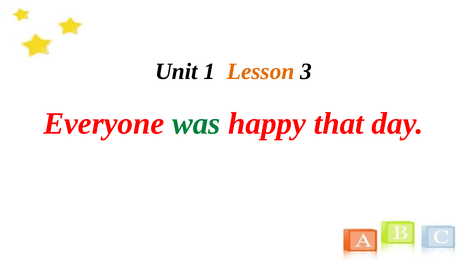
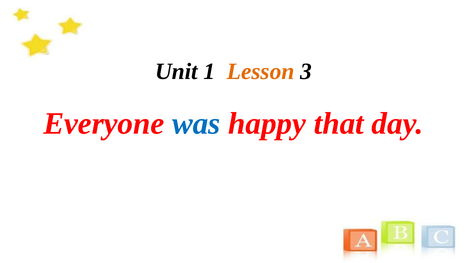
was colour: green -> blue (196, 123)
